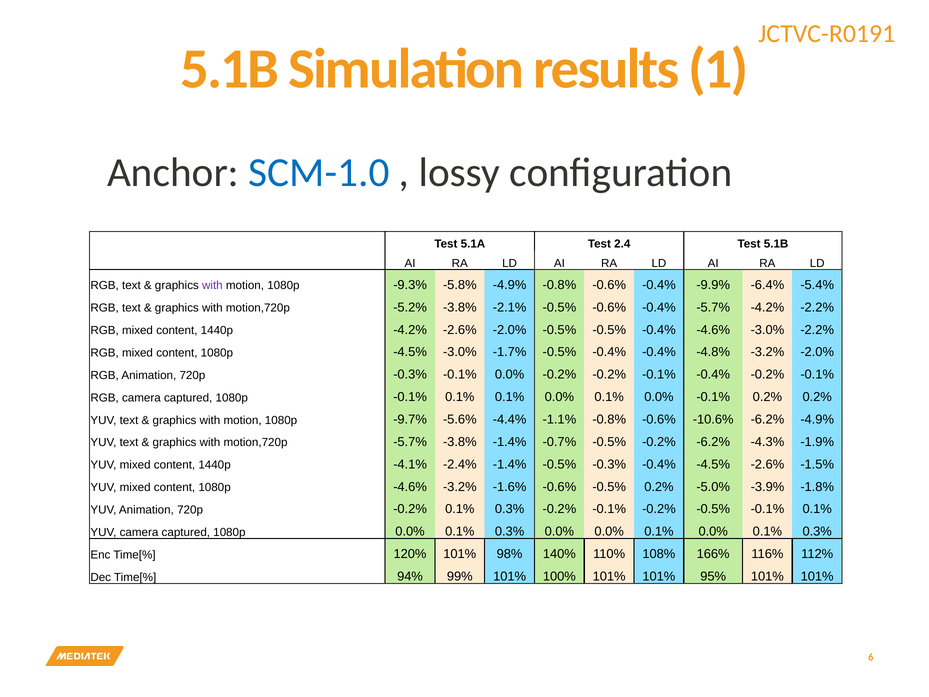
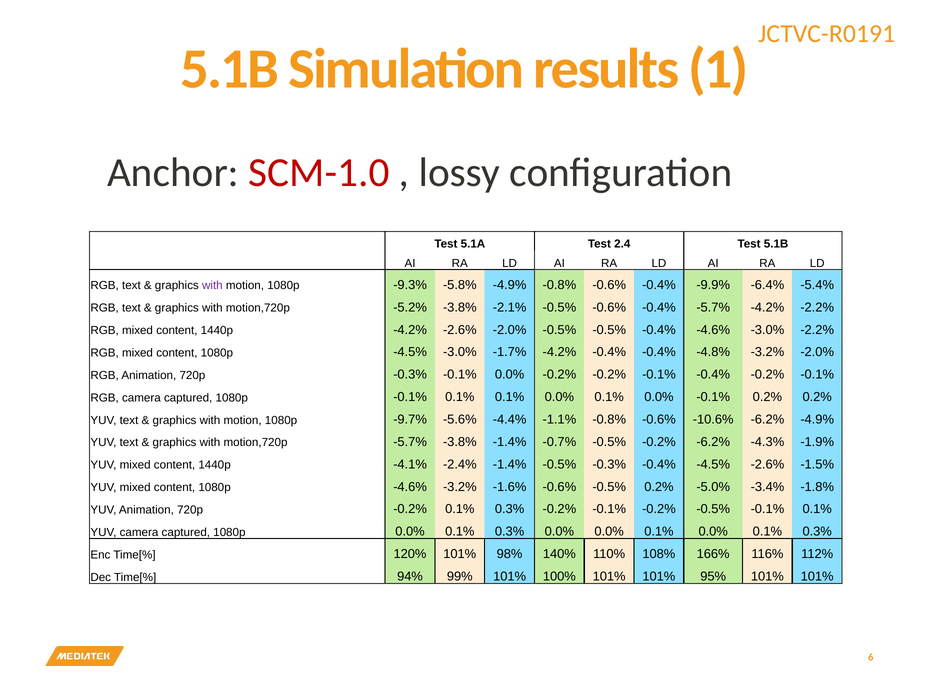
SCM-1.0 colour: blue -> red (319, 173)
-1.7% -0.5%: -0.5% -> -4.2% (559, 352)
-3.9%: -3.9% -> -3.4% (767, 487)
